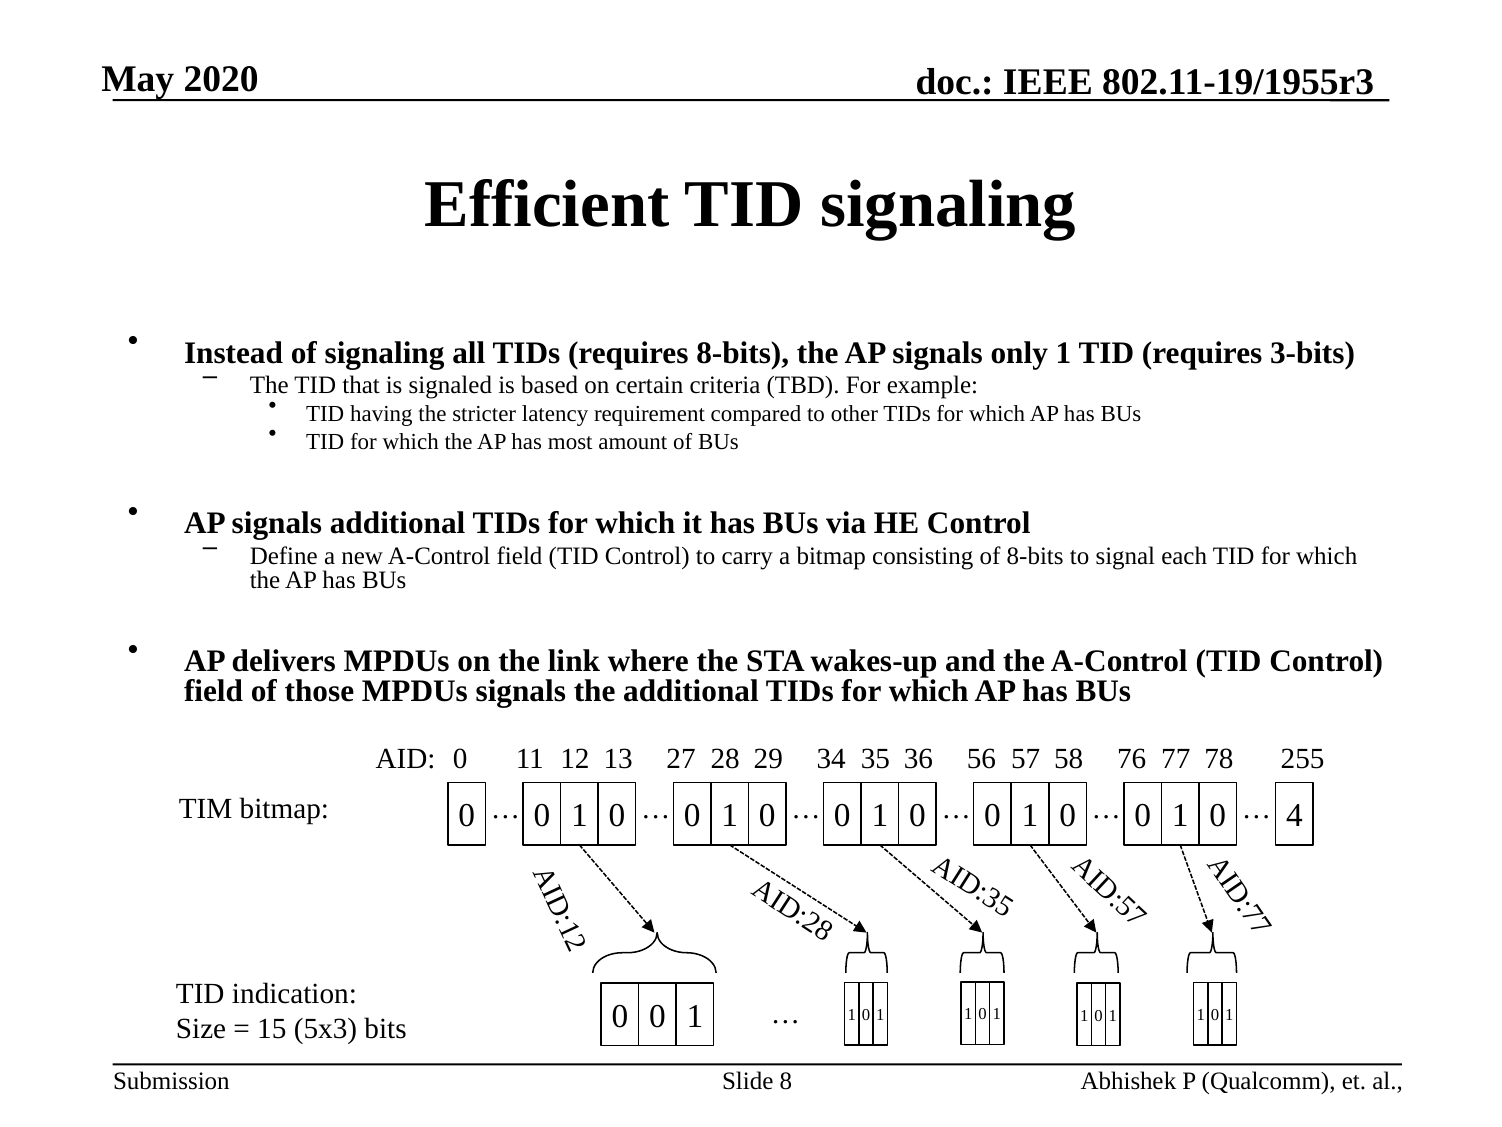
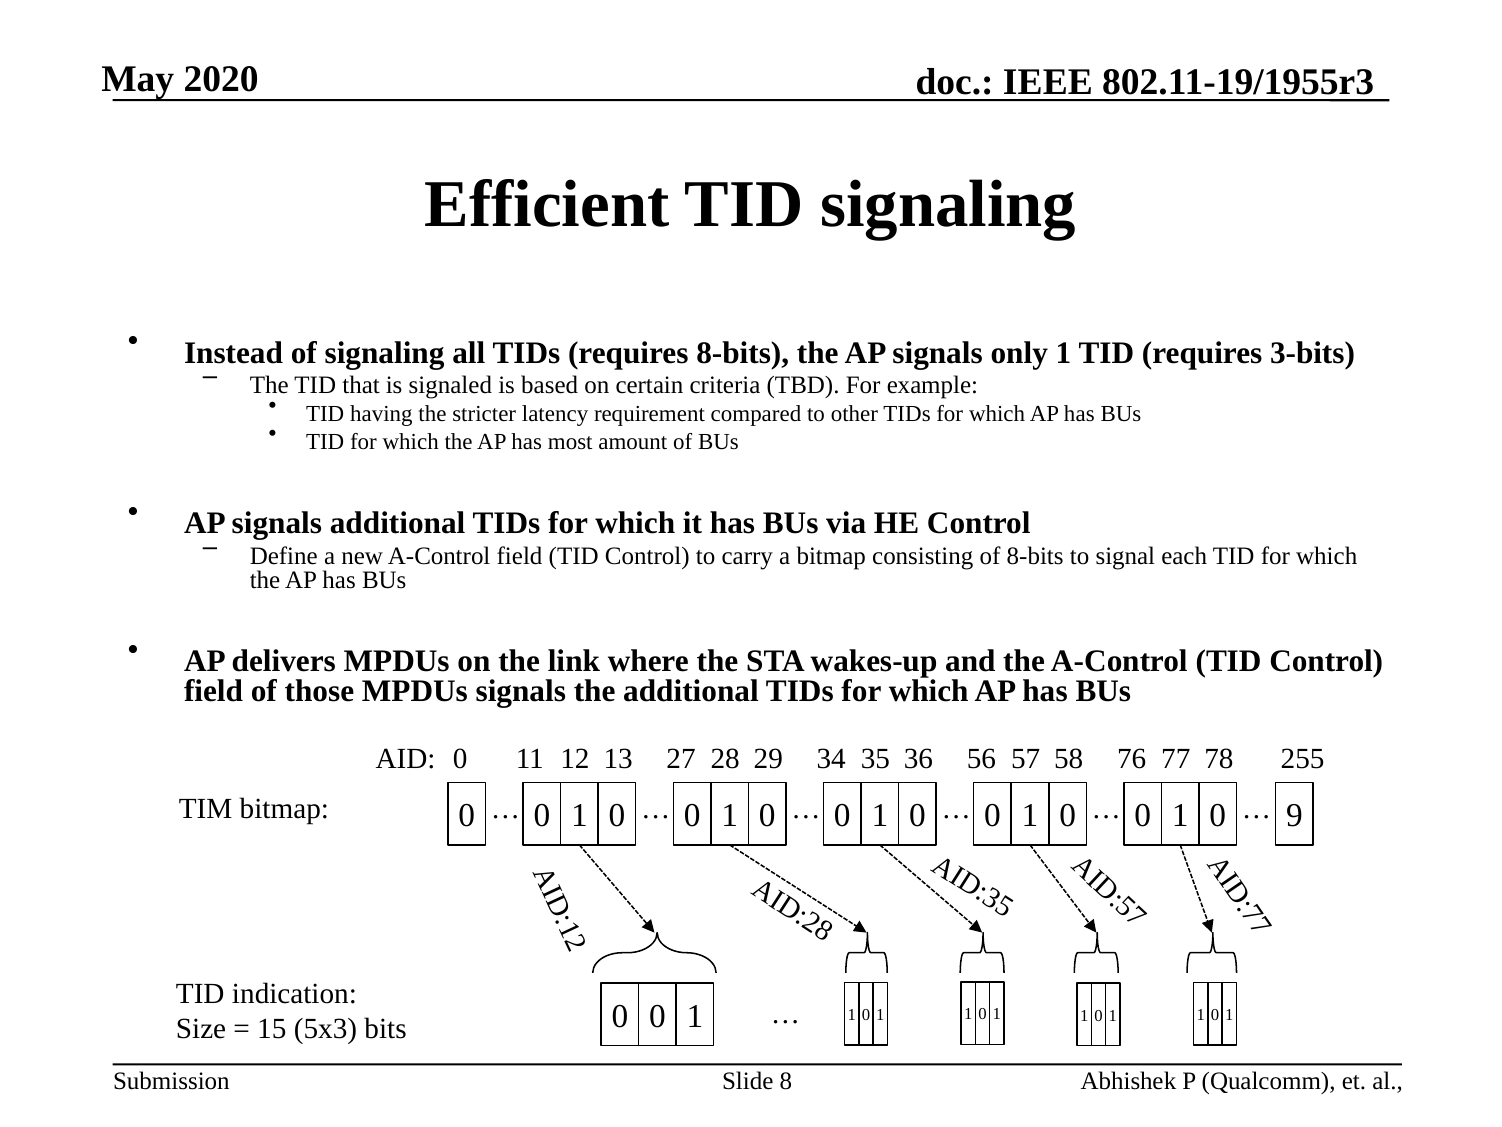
4: 4 -> 9 (1294, 816)
